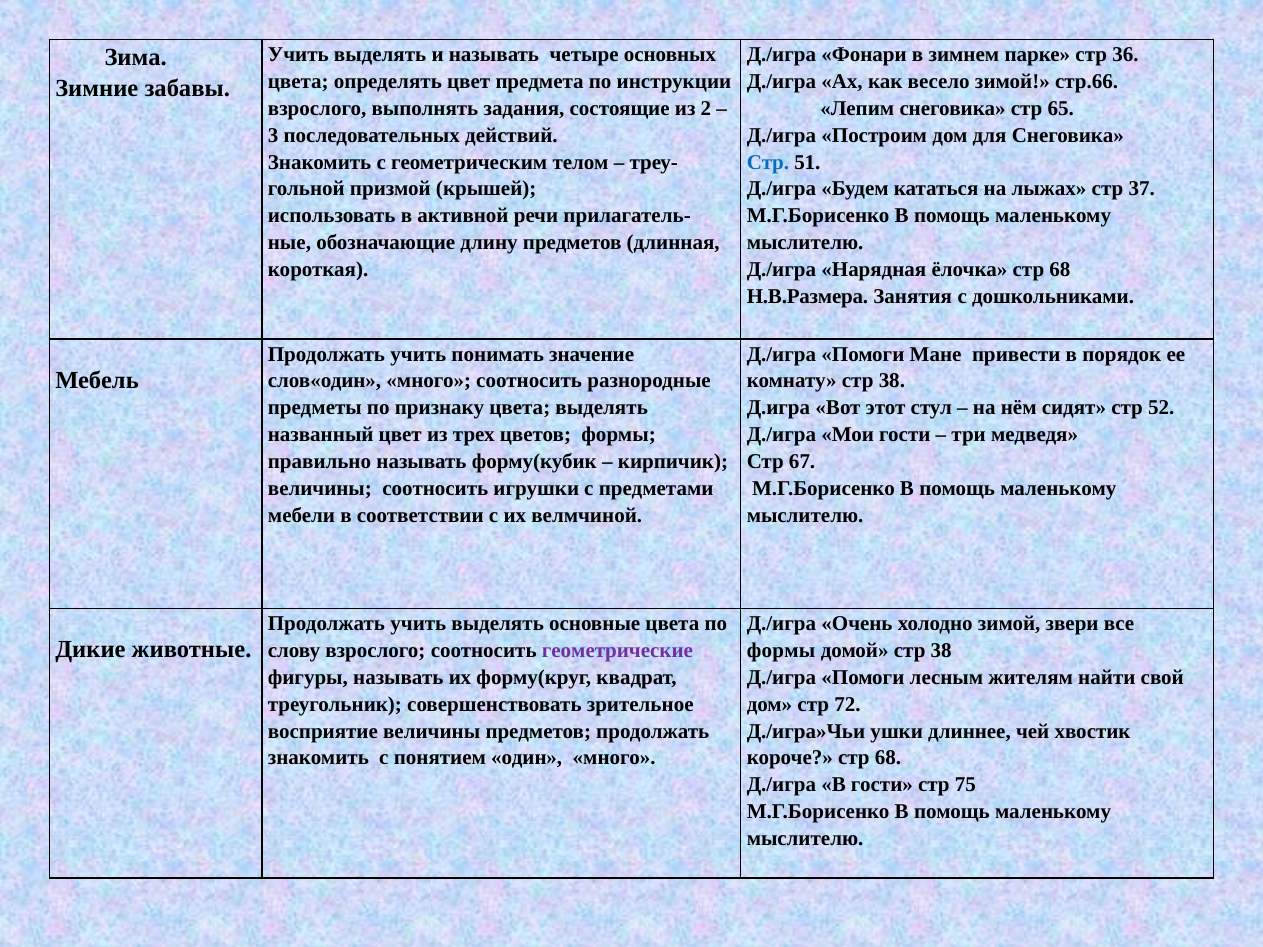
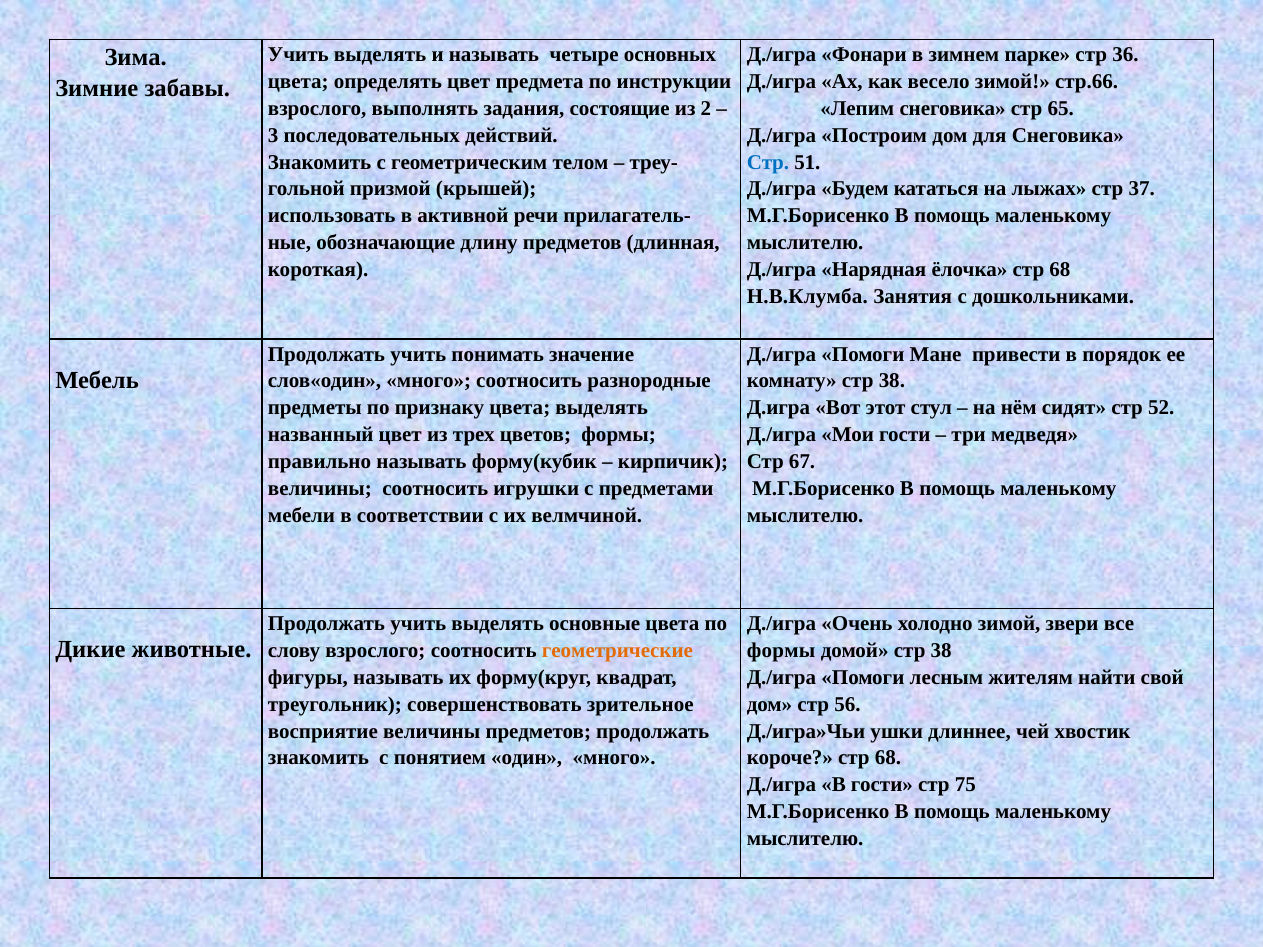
Н.В.Размера: Н.В.Размера -> Н.В.Клумба (807, 296)
геометрические colour: purple -> orange (617, 651)
72: 72 -> 56 (848, 704)
